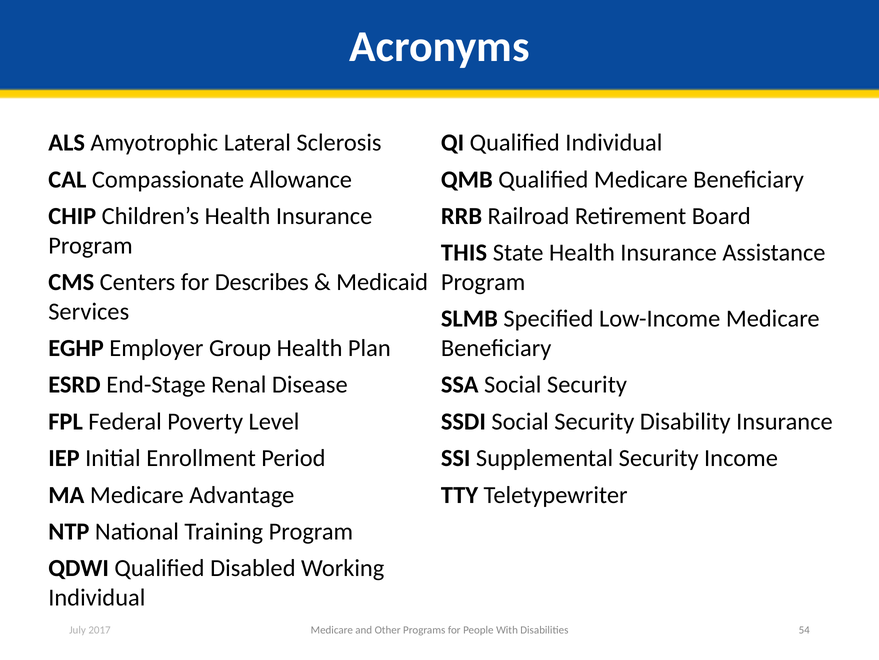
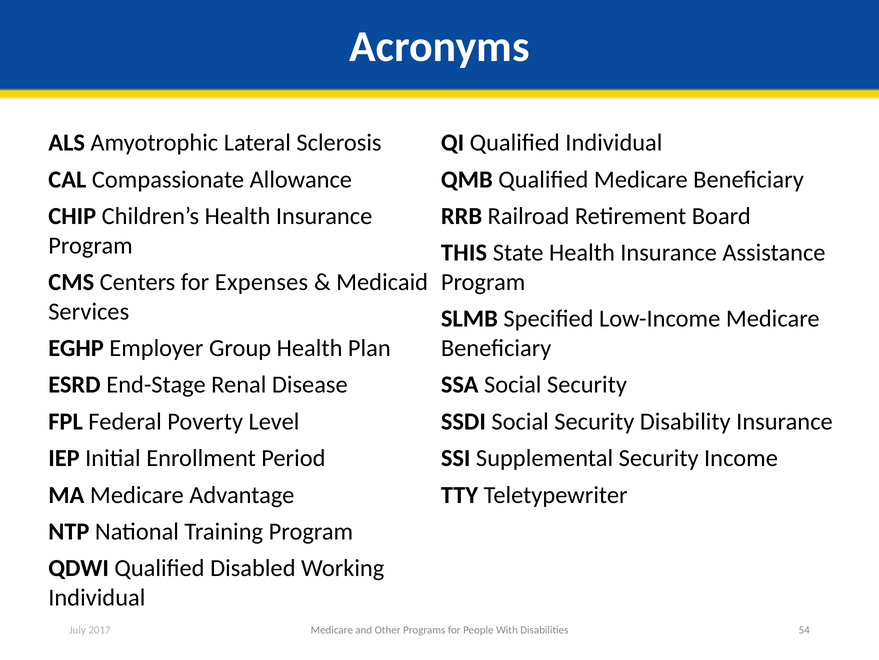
Describes: Describes -> Expenses (262, 282)
